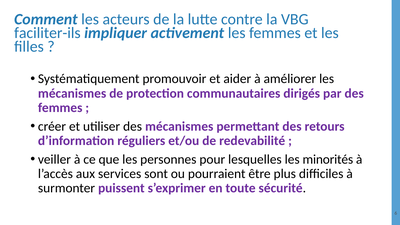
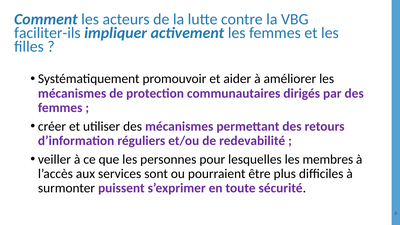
minorités: minorités -> membres (328, 159)
